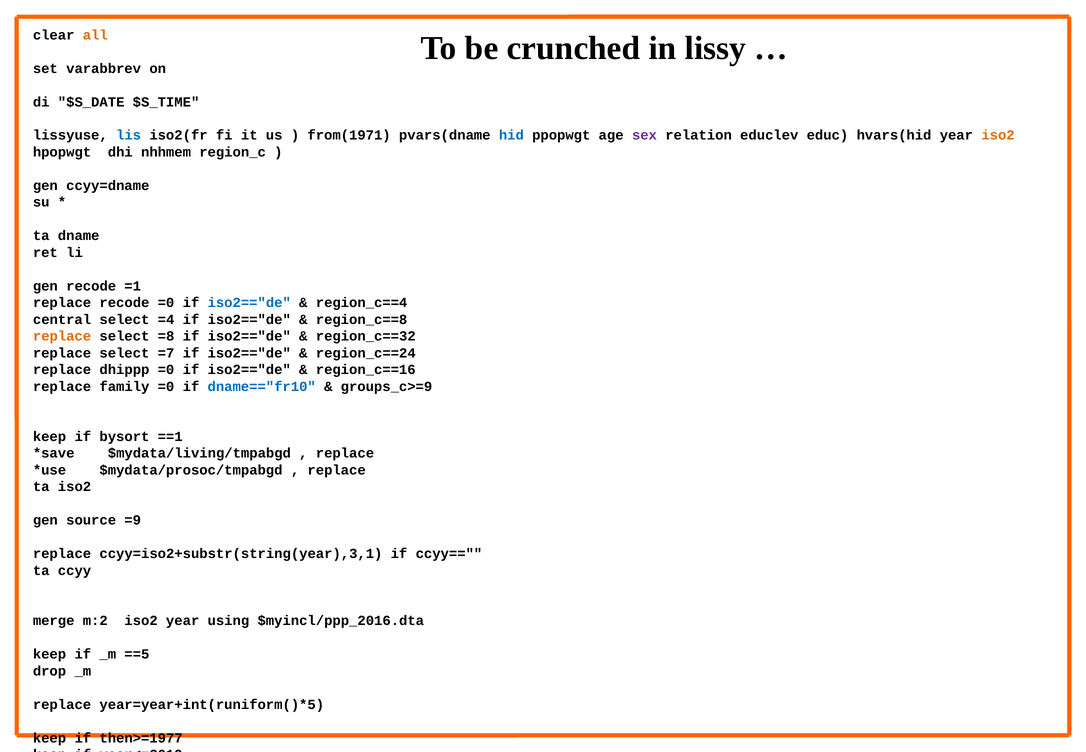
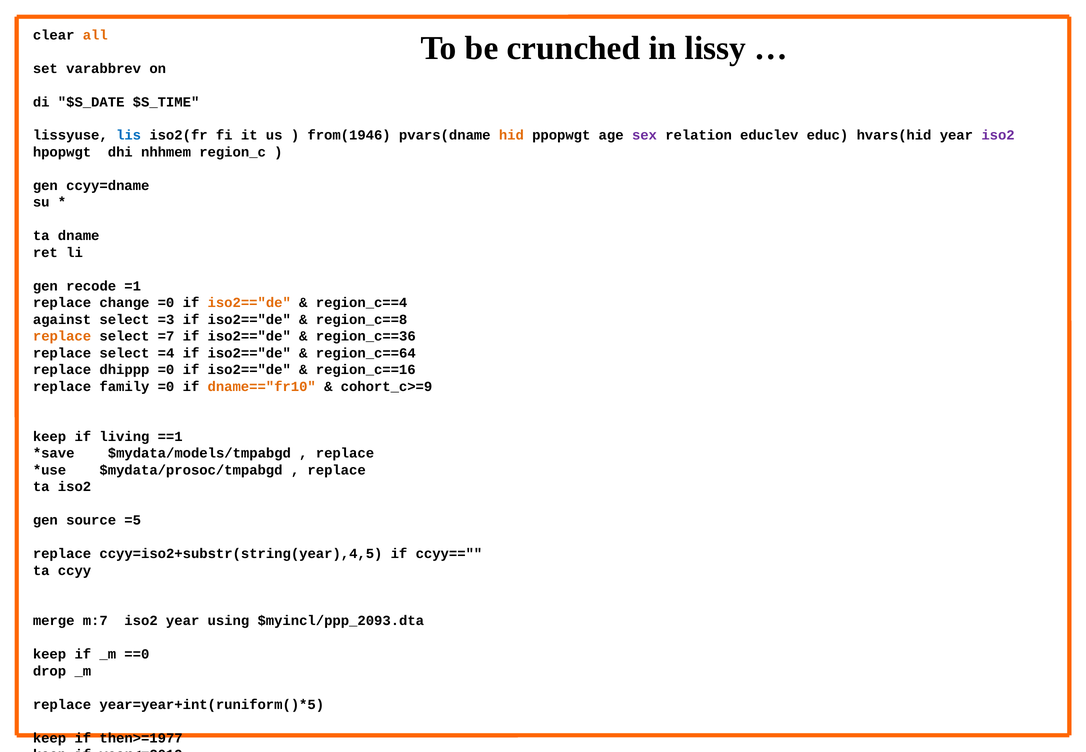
from(1971: from(1971 -> from(1946 (349, 135)
hid colour: blue -> orange (511, 135)
iso2 colour: orange -> purple (998, 135)
replace recode: recode -> change (124, 303)
iso2=="de colour: blue -> orange (249, 303)
central: central -> against (62, 319)
=4: =4 -> =3 (166, 319)
=8: =8 -> =7 (166, 336)
region_c==32: region_c==32 -> region_c==36 (366, 336)
=7: =7 -> =4 (166, 353)
region_c==24: region_c==24 -> region_c==64 (366, 353)
dname=="fr10 colour: blue -> orange (262, 386)
groups_c>=9: groups_c>=9 -> cohort_c>=9 (386, 386)
if bysort: bysort -> living (124, 437)
$mydata/living/tmpabgd: $mydata/living/tmpabgd -> $mydata/models/tmpabgd (199, 453)
=9: =9 -> =5 (133, 520)
ccyy=iso2+substr(string(year),3,1: ccyy=iso2+substr(string(year),3,1 -> ccyy=iso2+substr(string(year),4,5 (241, 554)
m:2: m:2 -> m:7 (95, 621)
$myincl/ppp_2016.dta: $myincl/ppp_2016.dta -> $myincl/ppp_2093.dta (341, 621)
==5: ==5 -> ==0 (137, 654)
